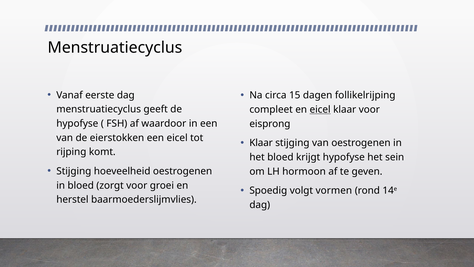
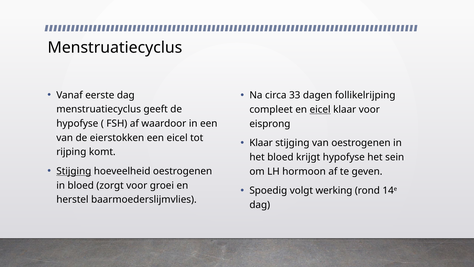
15: 15 -> 33 (295, 95)
Stijging underline: none -> present (74, 171)
vormen: vormen -> werking (334, 190)
